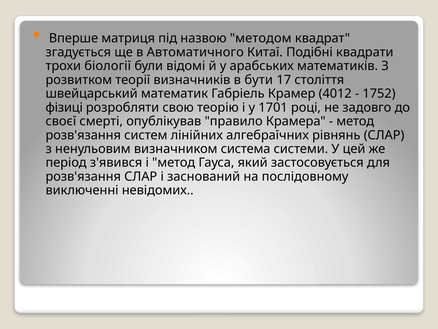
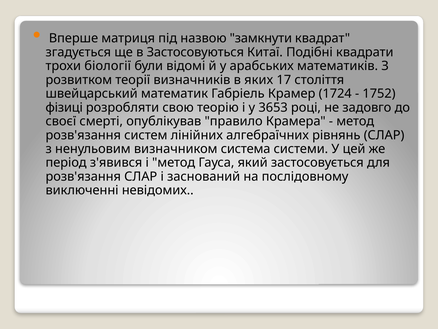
методом: методом -> замкнути (261, 38)
Автоматичного: Автоматичного -> Застосовуються (195, 52)
бути: бути -> яких (259, 80)
4012: 4012 -> 1724 (335, 94)
1701: 1701 -> 3653 (273, 107)
